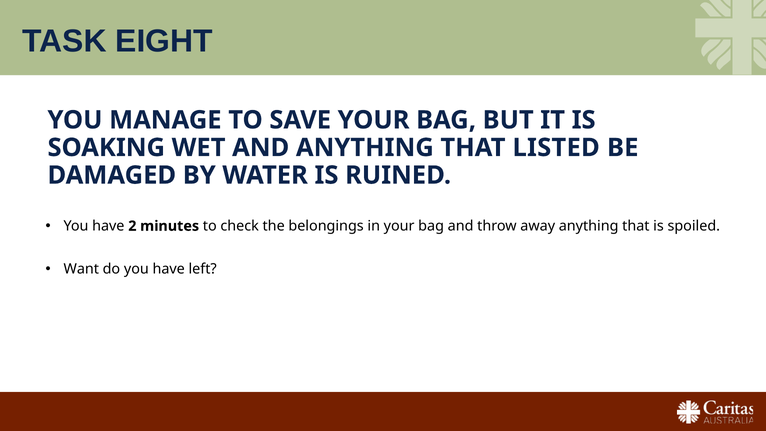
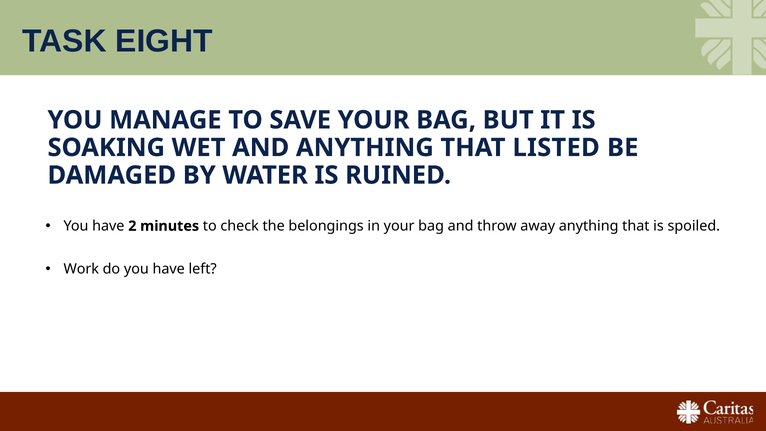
Want: Want -> Work (81, 269)
